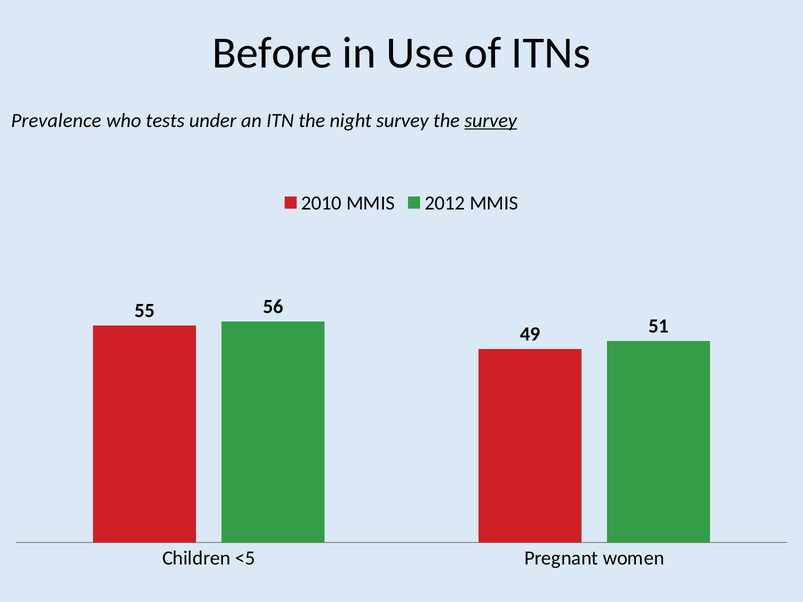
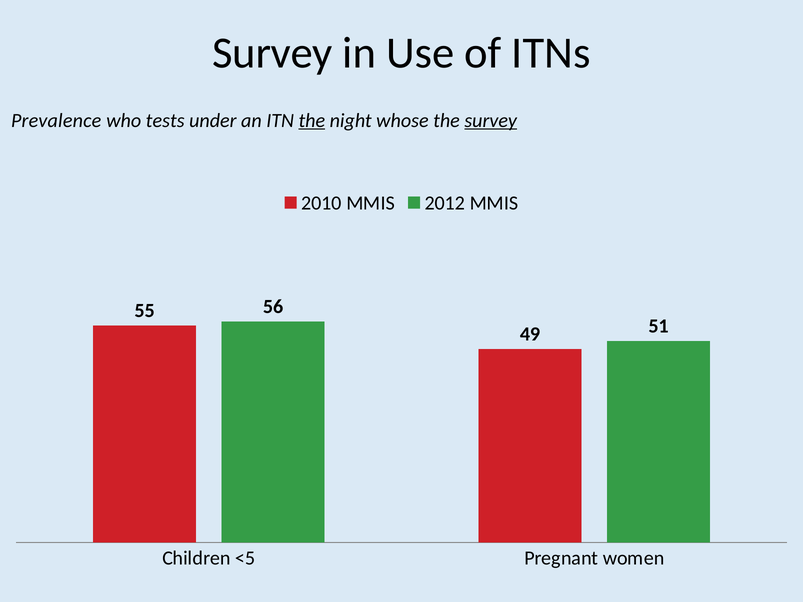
Before: Before -> Survey (272, 53)
the underline: none -> present (312, 121)
night survey: survey -> whose (402, 121)
